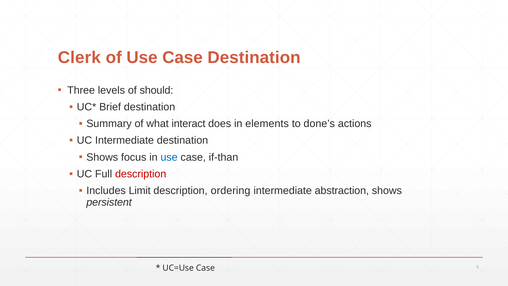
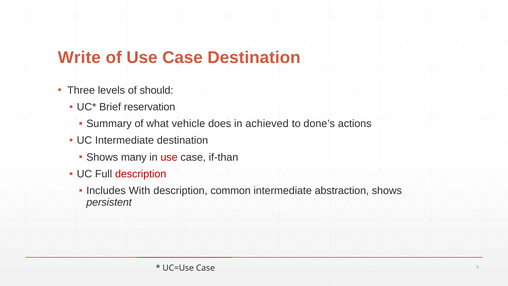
Clerk: Clerk -> Write (79, 57)
Brief destination: destination -> reservation (150, 107)
interact: interact -> vehicle (188, 124)
elements: elements -> achieved (267, 124)
focus: focus -> many (134, 157)
use colour: blue -> red (169, 157)
Limit: Limit -> With (140, 191)
ordering: ordering -> common (231, 191)
